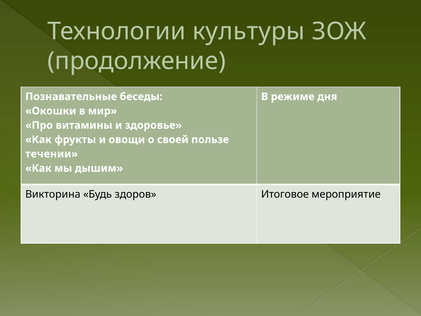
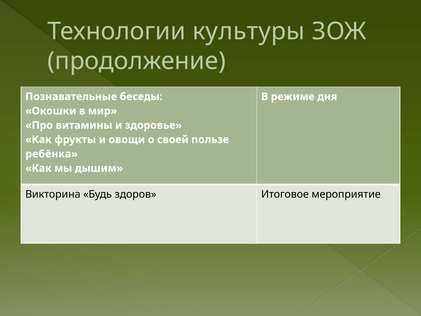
течении: течении -> ребёнка (52, 154)
